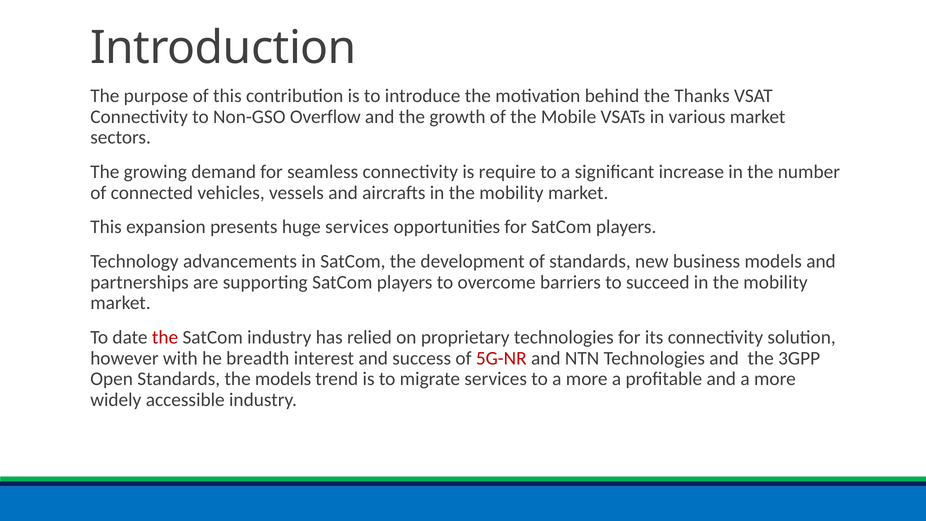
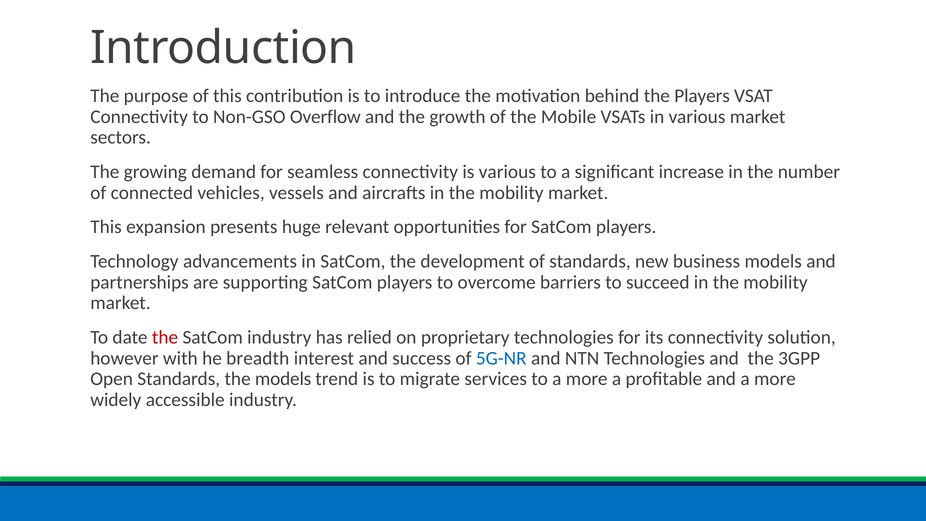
the Thanks: Thanks -> Players (702, 96)
is require: require -> various (507, 172)
huge services: services -> relevant (357, 227)
5G-NR colour: red -> blue (501, 358)
